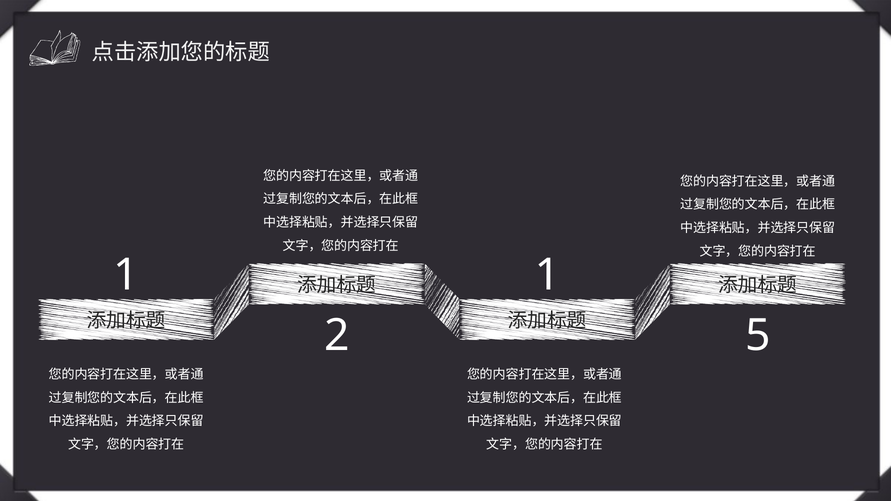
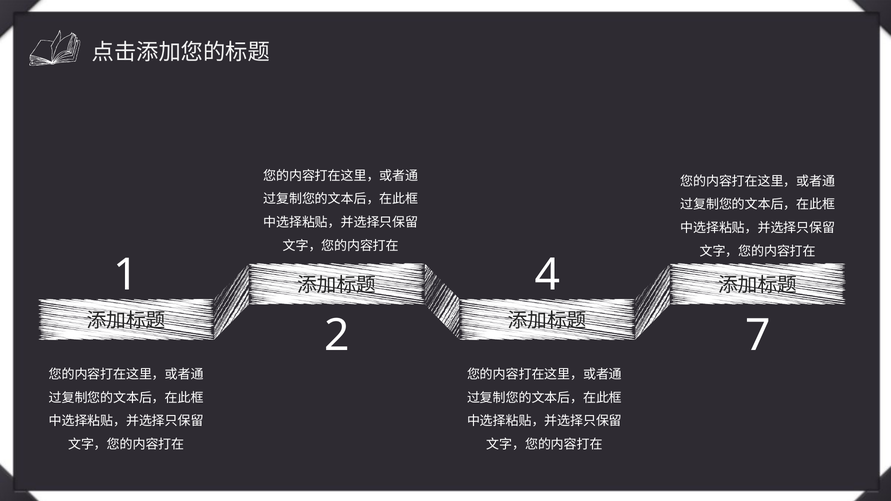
1 1: 1 -> 4 (547, 275)
5: 5 -> 7 (758, 335)
